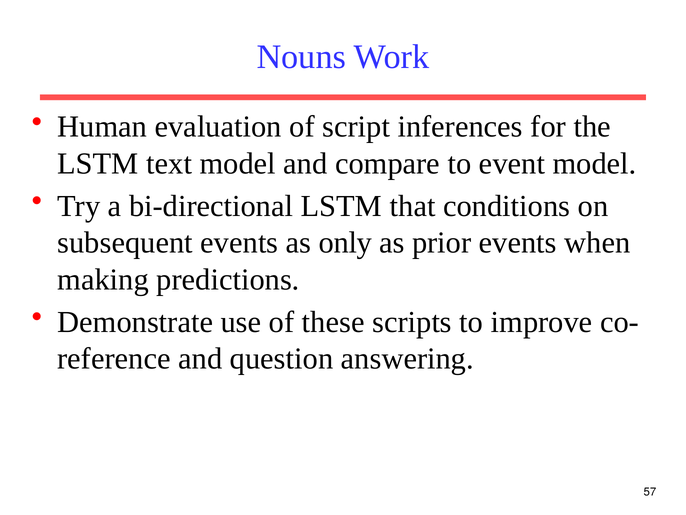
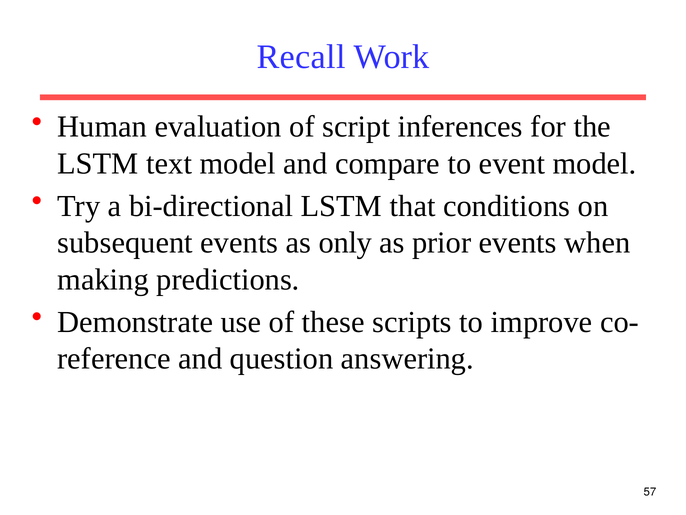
Nouns: Nouns -> Recall (301, 57)
